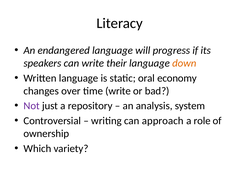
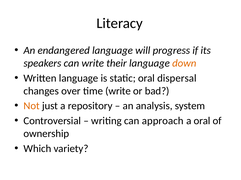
economy: economy -> dispersal (177, 78)
Not colour: purple -> orange (32, 106)
a role: role -> oral (202, 121)
